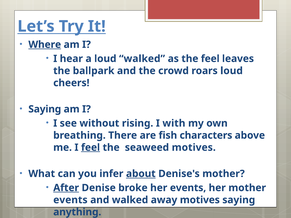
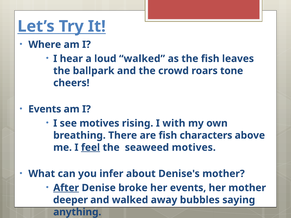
Where underline: present -> none (45, 45)
the feel: feel -> fish (210, 59)
roars loud: loud -> tone (232, 71)
Saying: Saying -> Events (45, 109)
see without: without -> motives (99, 123)
about underline: present -> none (141, 174)
events: events -> deeper (70, 200)
away motives: motives -> bubbles (200, 200)
